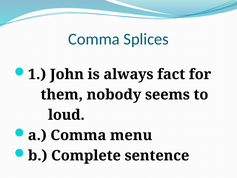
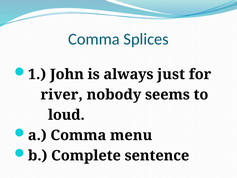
fact: fact -> just (171, 74)
them: them -> river (62, 95)
